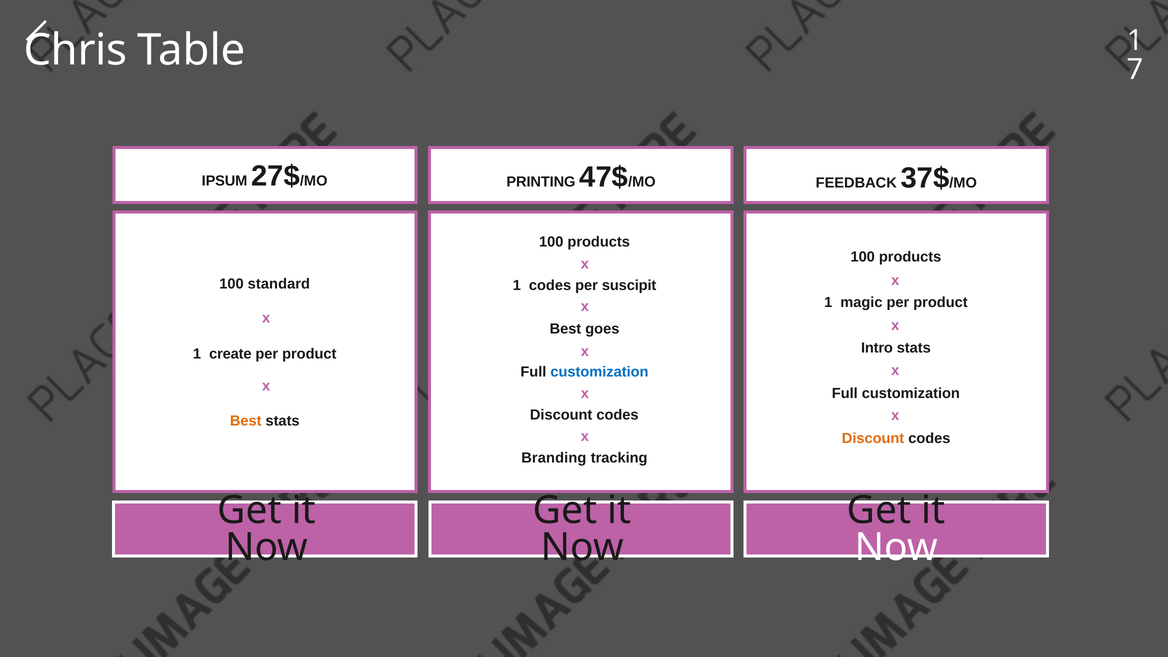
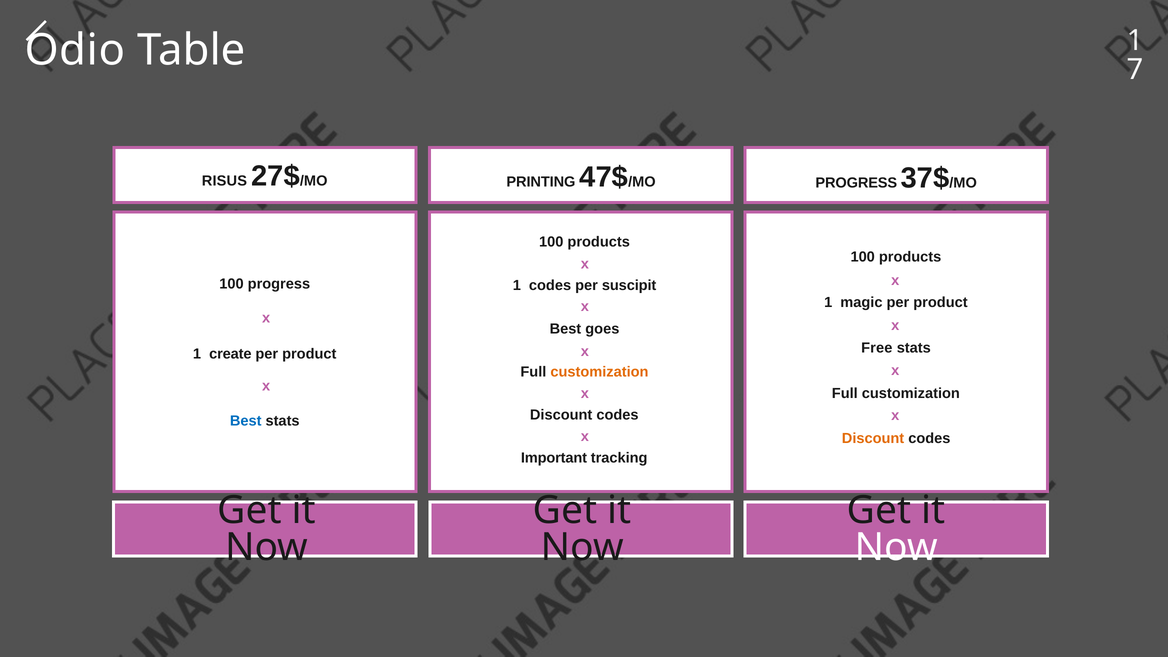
Chris: Chris -> Odio (75, 50)
IPSUM: IPSUM -> RISUS (224, 181)
FEEDBACK: FEEDBACK -> PROGRESS (856, 183)
100 standard: standard -> progress (279, 284)
Intro: Intro -> Free (877, 348)
customization colour: blue -> orange (599, 372)
Best colour: orange -> blue (246, 421)
Branding: Branding -> Important (554, 458)
